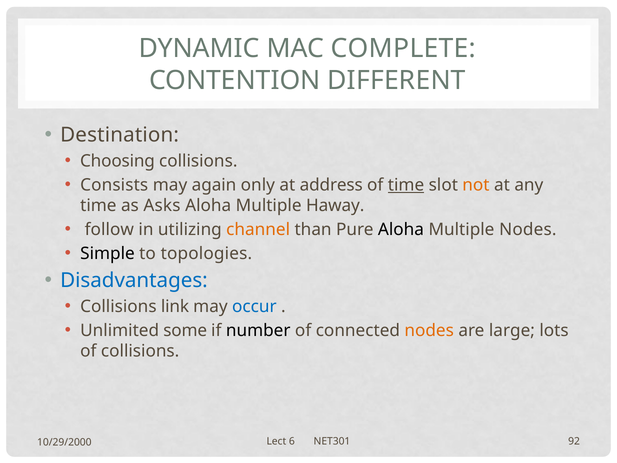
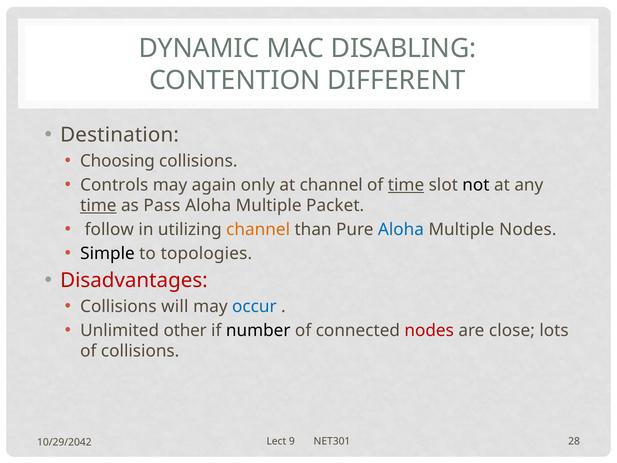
COMPLETE: COMPLETE -> DISABLING (404, 49)
Consists: Consists -> Controls (114, 185)
at address: address -> channel (331, 185)
not colour: orange -> black (476, 185)
time underline: none -> present (98, 206)
Asks: Asks -> Pass (162, 206)
Haway: Haway -> Packet (335, 206)
Aloha colour: black -> blue (401, 230)
Disadvantages colour: blue -> red (134, 280)
link: link -> will (175, 306)
some: some -> other (185, 330)
nodes colour: orange -> red (429, 330)
large: large -> close (512, 330)
6: 6 -> 9 (292, 441)
92: 92 -> 28 (574, 441)
10/29/2000: 10/29/2000 -> 10/29/2042 (64, 442)
